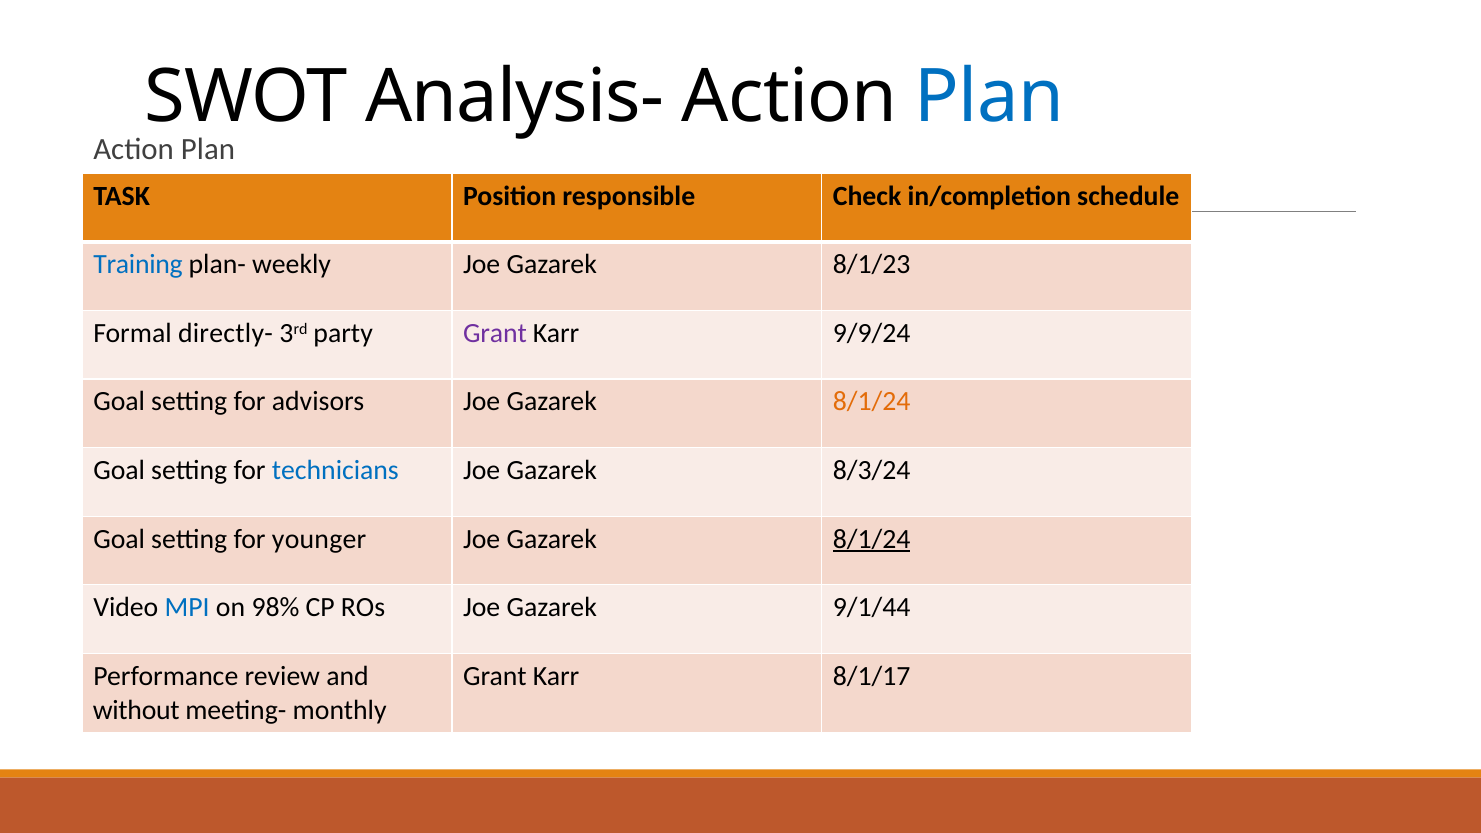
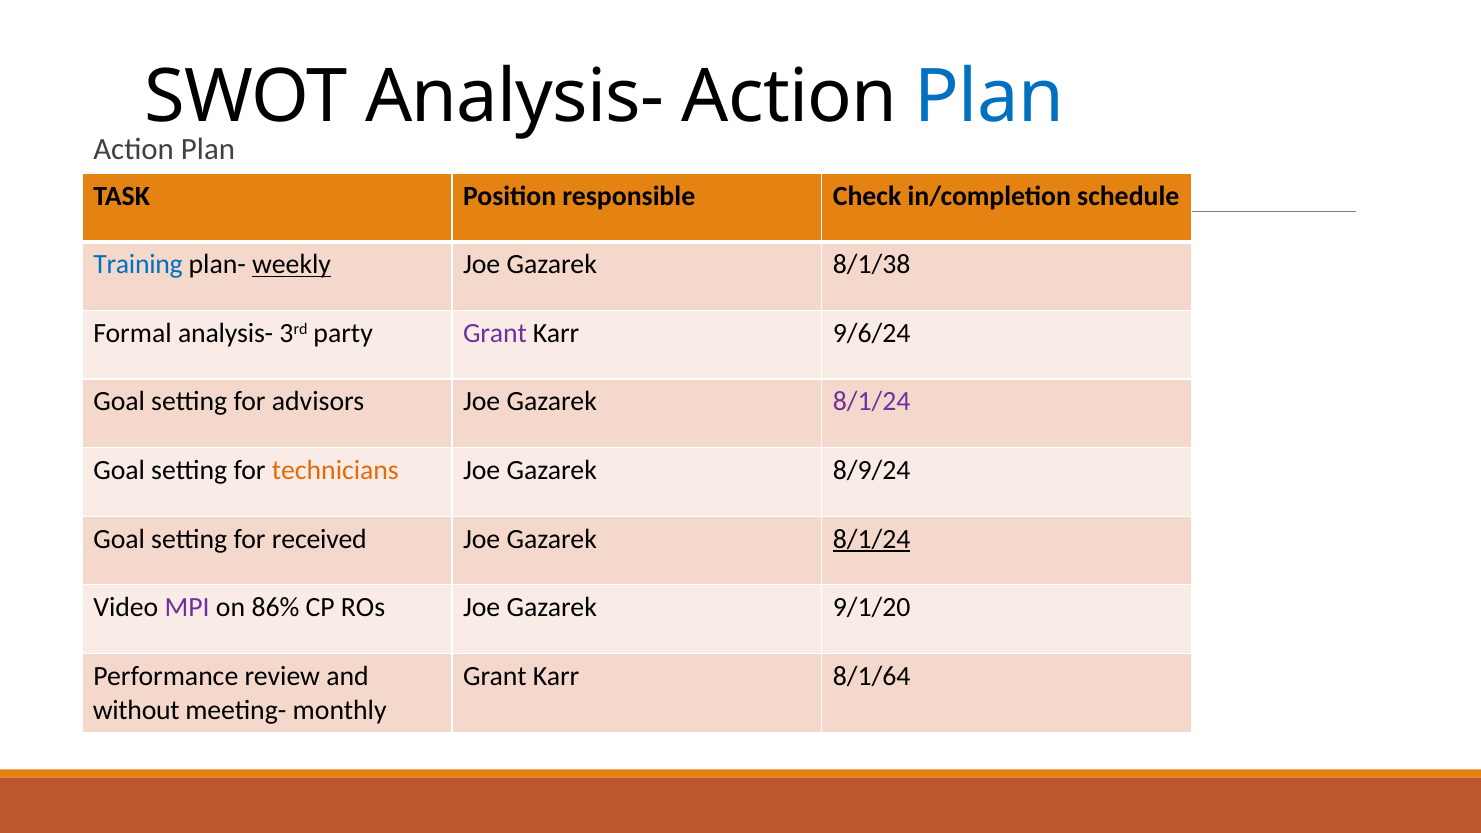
weekly underline: none -> present (292, 265)
8/1/23: 8/1/23 -> 8/1/38 (872, 265)
Formal directly-: directly- -> analysis- (226, 333)
9/9/24: 9/9/24 -> 9/6/24 (872, 333)
8/1/24 colour: orange -> purple (872, 402)
technicians colour: blue -> orange (335, 470)
8/3/24: 8/3/24 -> 8/9/24 (872, 470)
younger: younger -> received (319, 539)
MPI colour: blue -> purple (187, 608)
98%: 98% -> 86% (275, 608)
9/1/44: 9/1/44 -> 9/1/20 (872, 608)
8/1/17: 8/1/17 -> 8/1/64 (872, 676)
